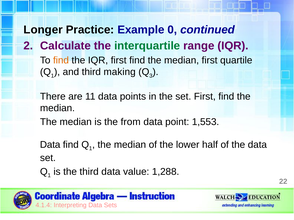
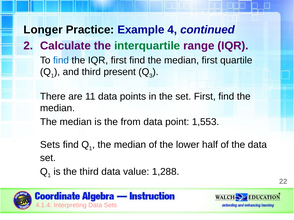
0: 0 -> 4 (172, 30)
find colour: orange -> blue (61, 60)
making: making -> present (120, 72)
Data: Data -> Sets (50, 145)
